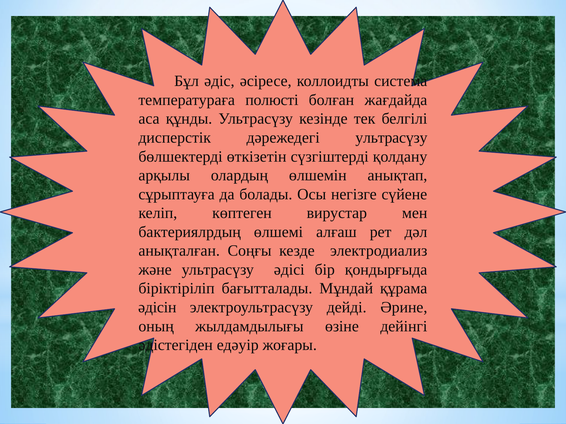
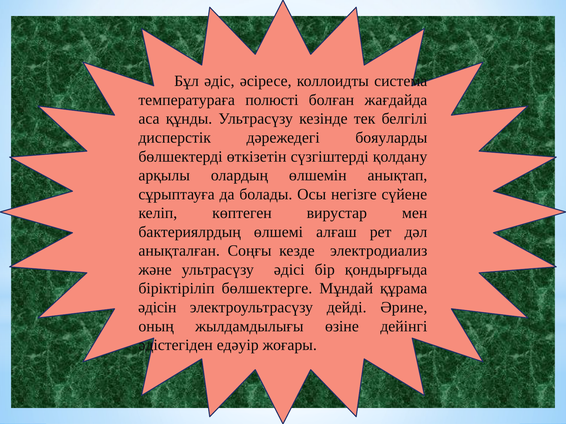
дәрежедегі ультрасүзу: ультрасүзу -> бояуларды (391, 138)
бағытталады: бағытталады -> бөлшектерге (267, 289)
